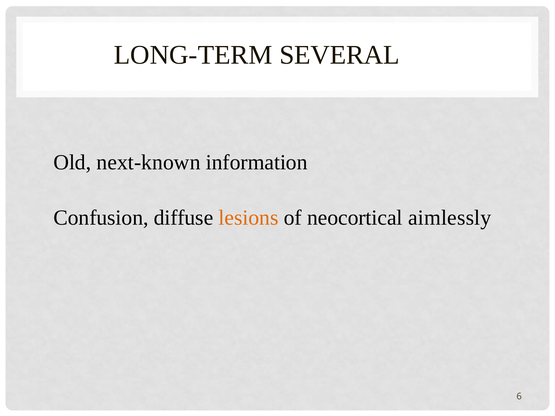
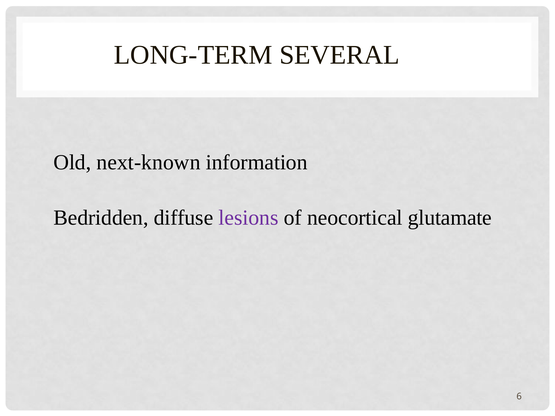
Confusion: Confusion -> Bedridden (101, 218)
lesions colour: orange -> purple (248, 218)
aimlessly: aimlessly -> glutamate (450, 218)
